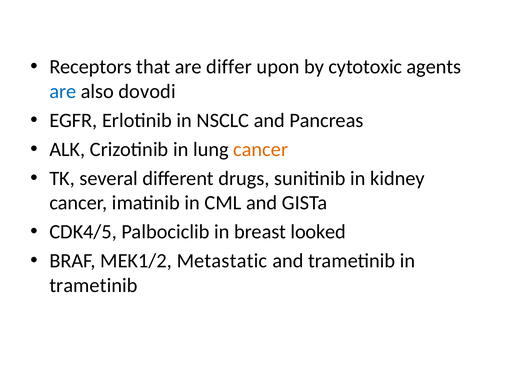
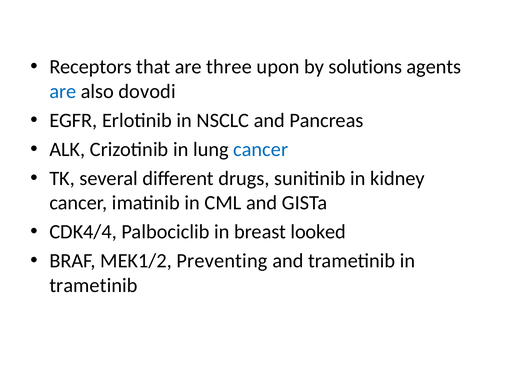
differ: differ -> three (229, 67)
cytotoxic: cytotoxic -> solutions (365, 67)
cancer colour: orange -> blue (261, 149)
CDK4/5: CDK4/5 -> CDK4/4 (83, 232)
Metastatic: Metastatic -> Preventing (222, 261)
